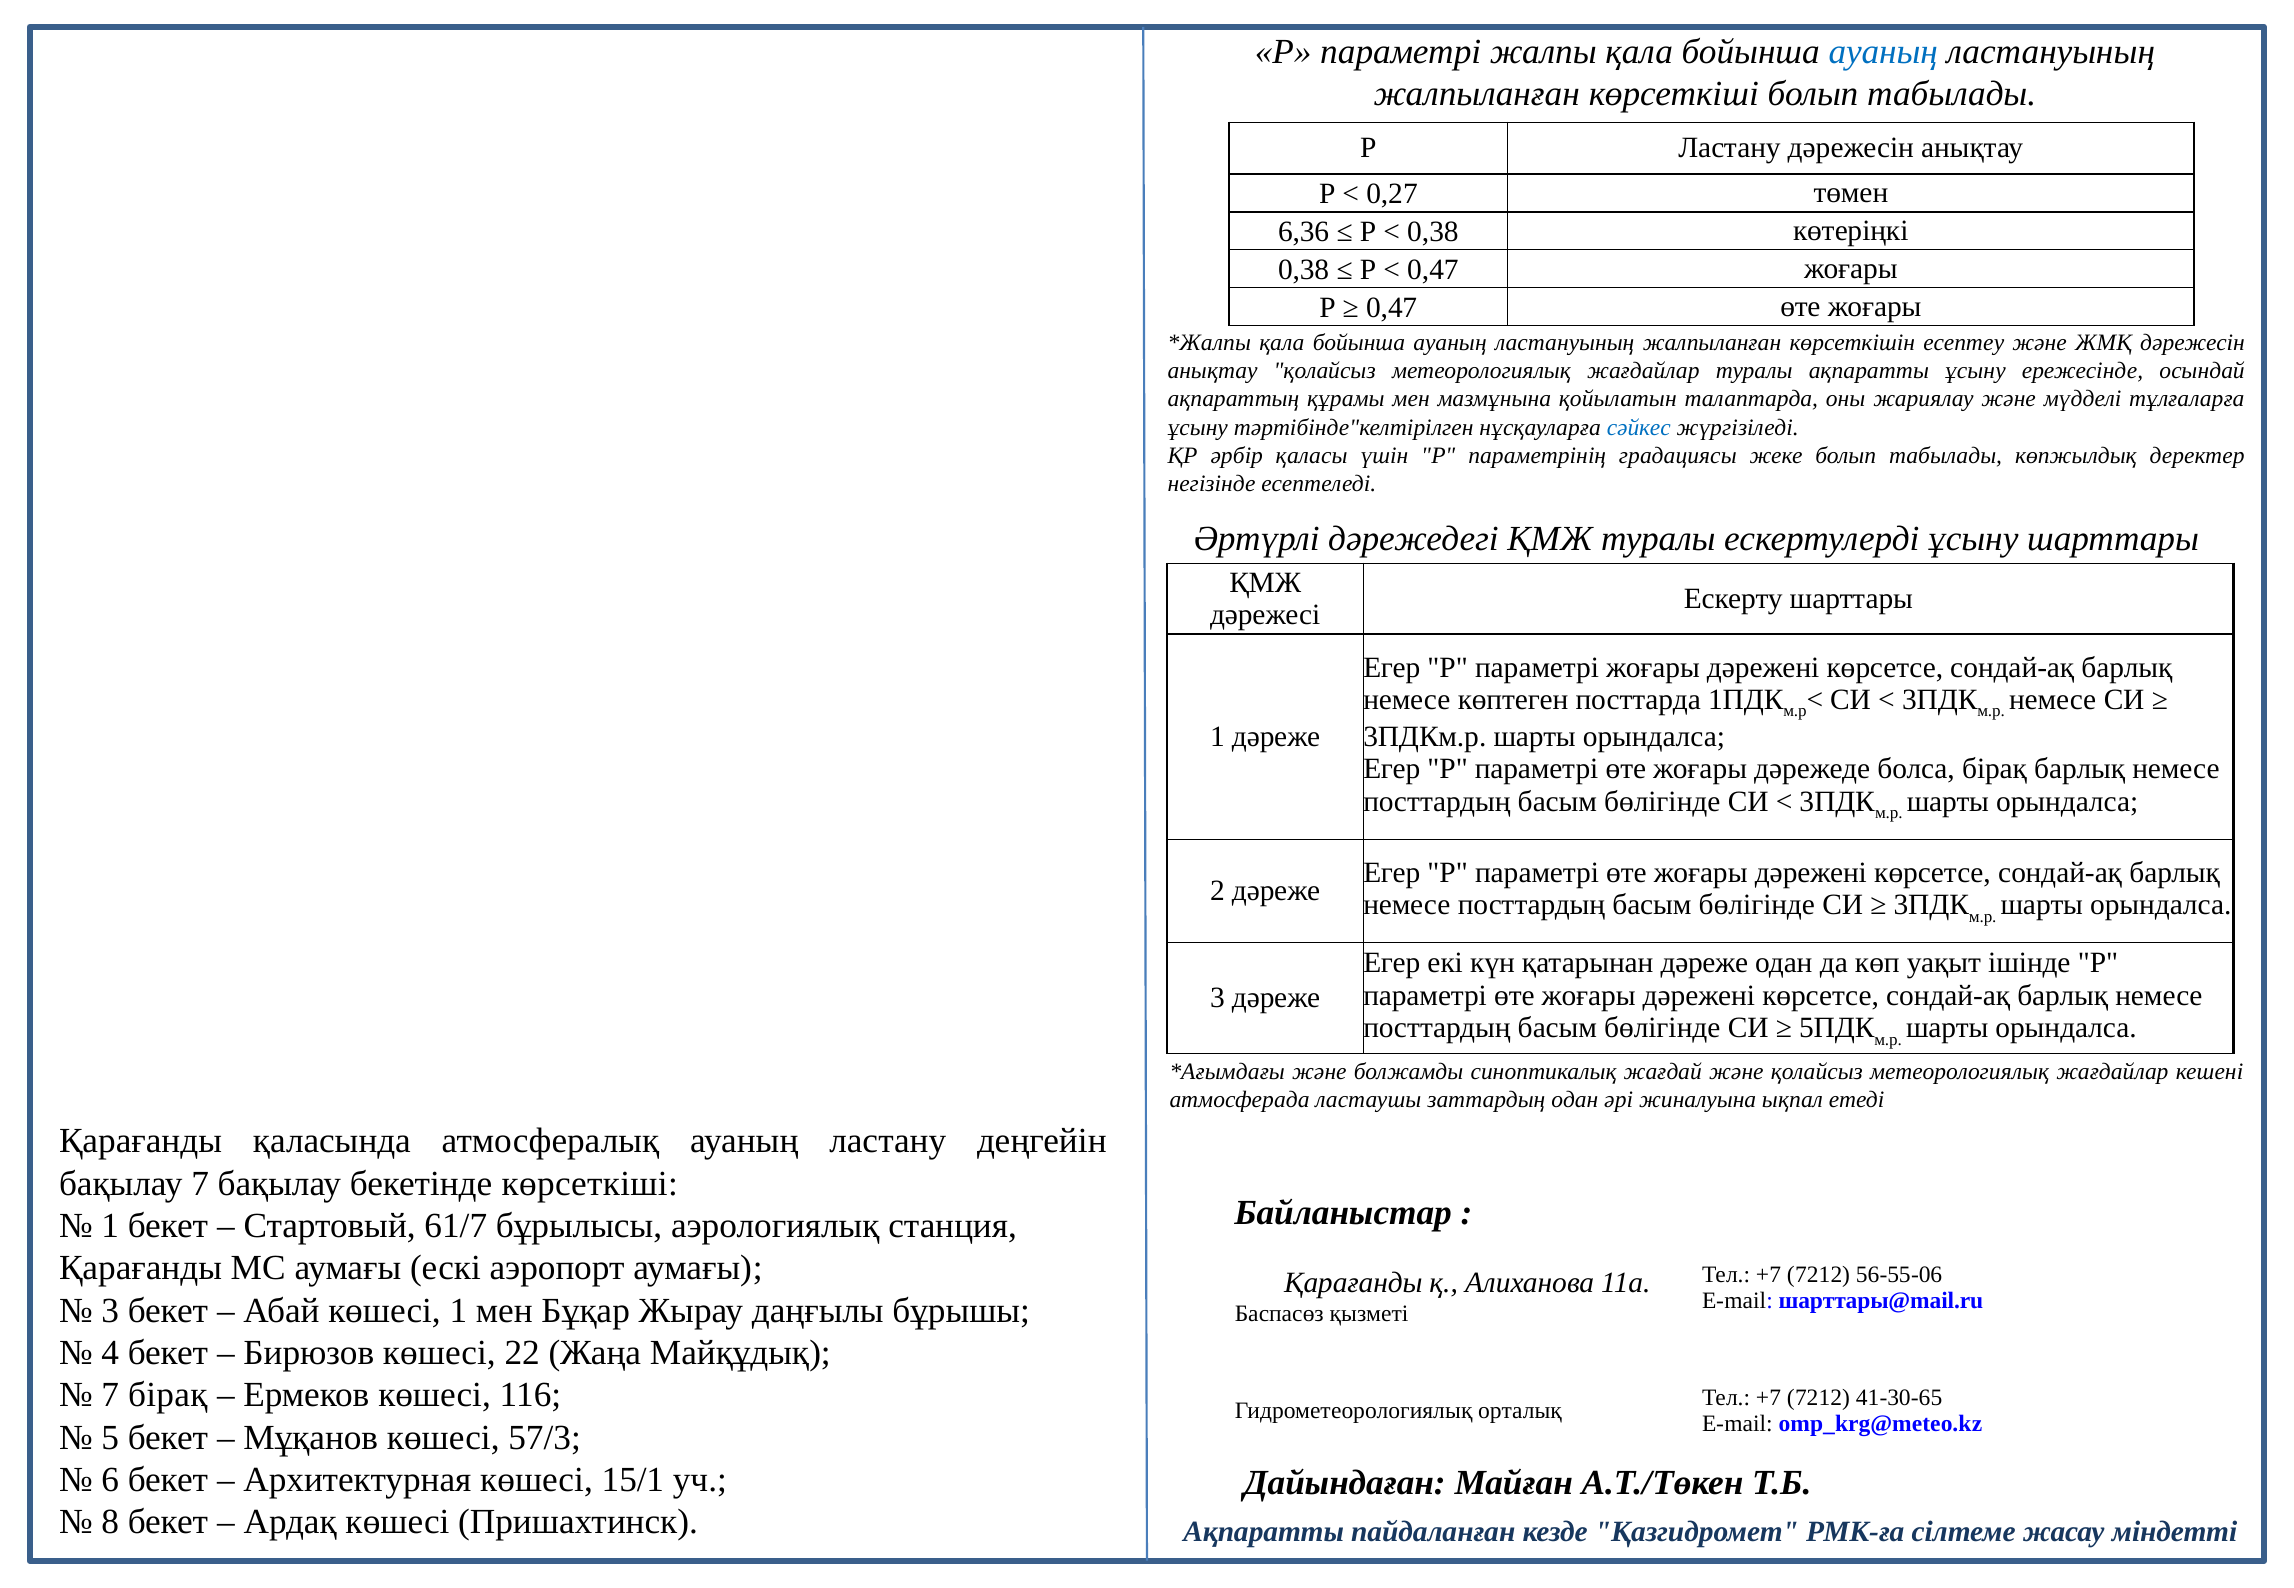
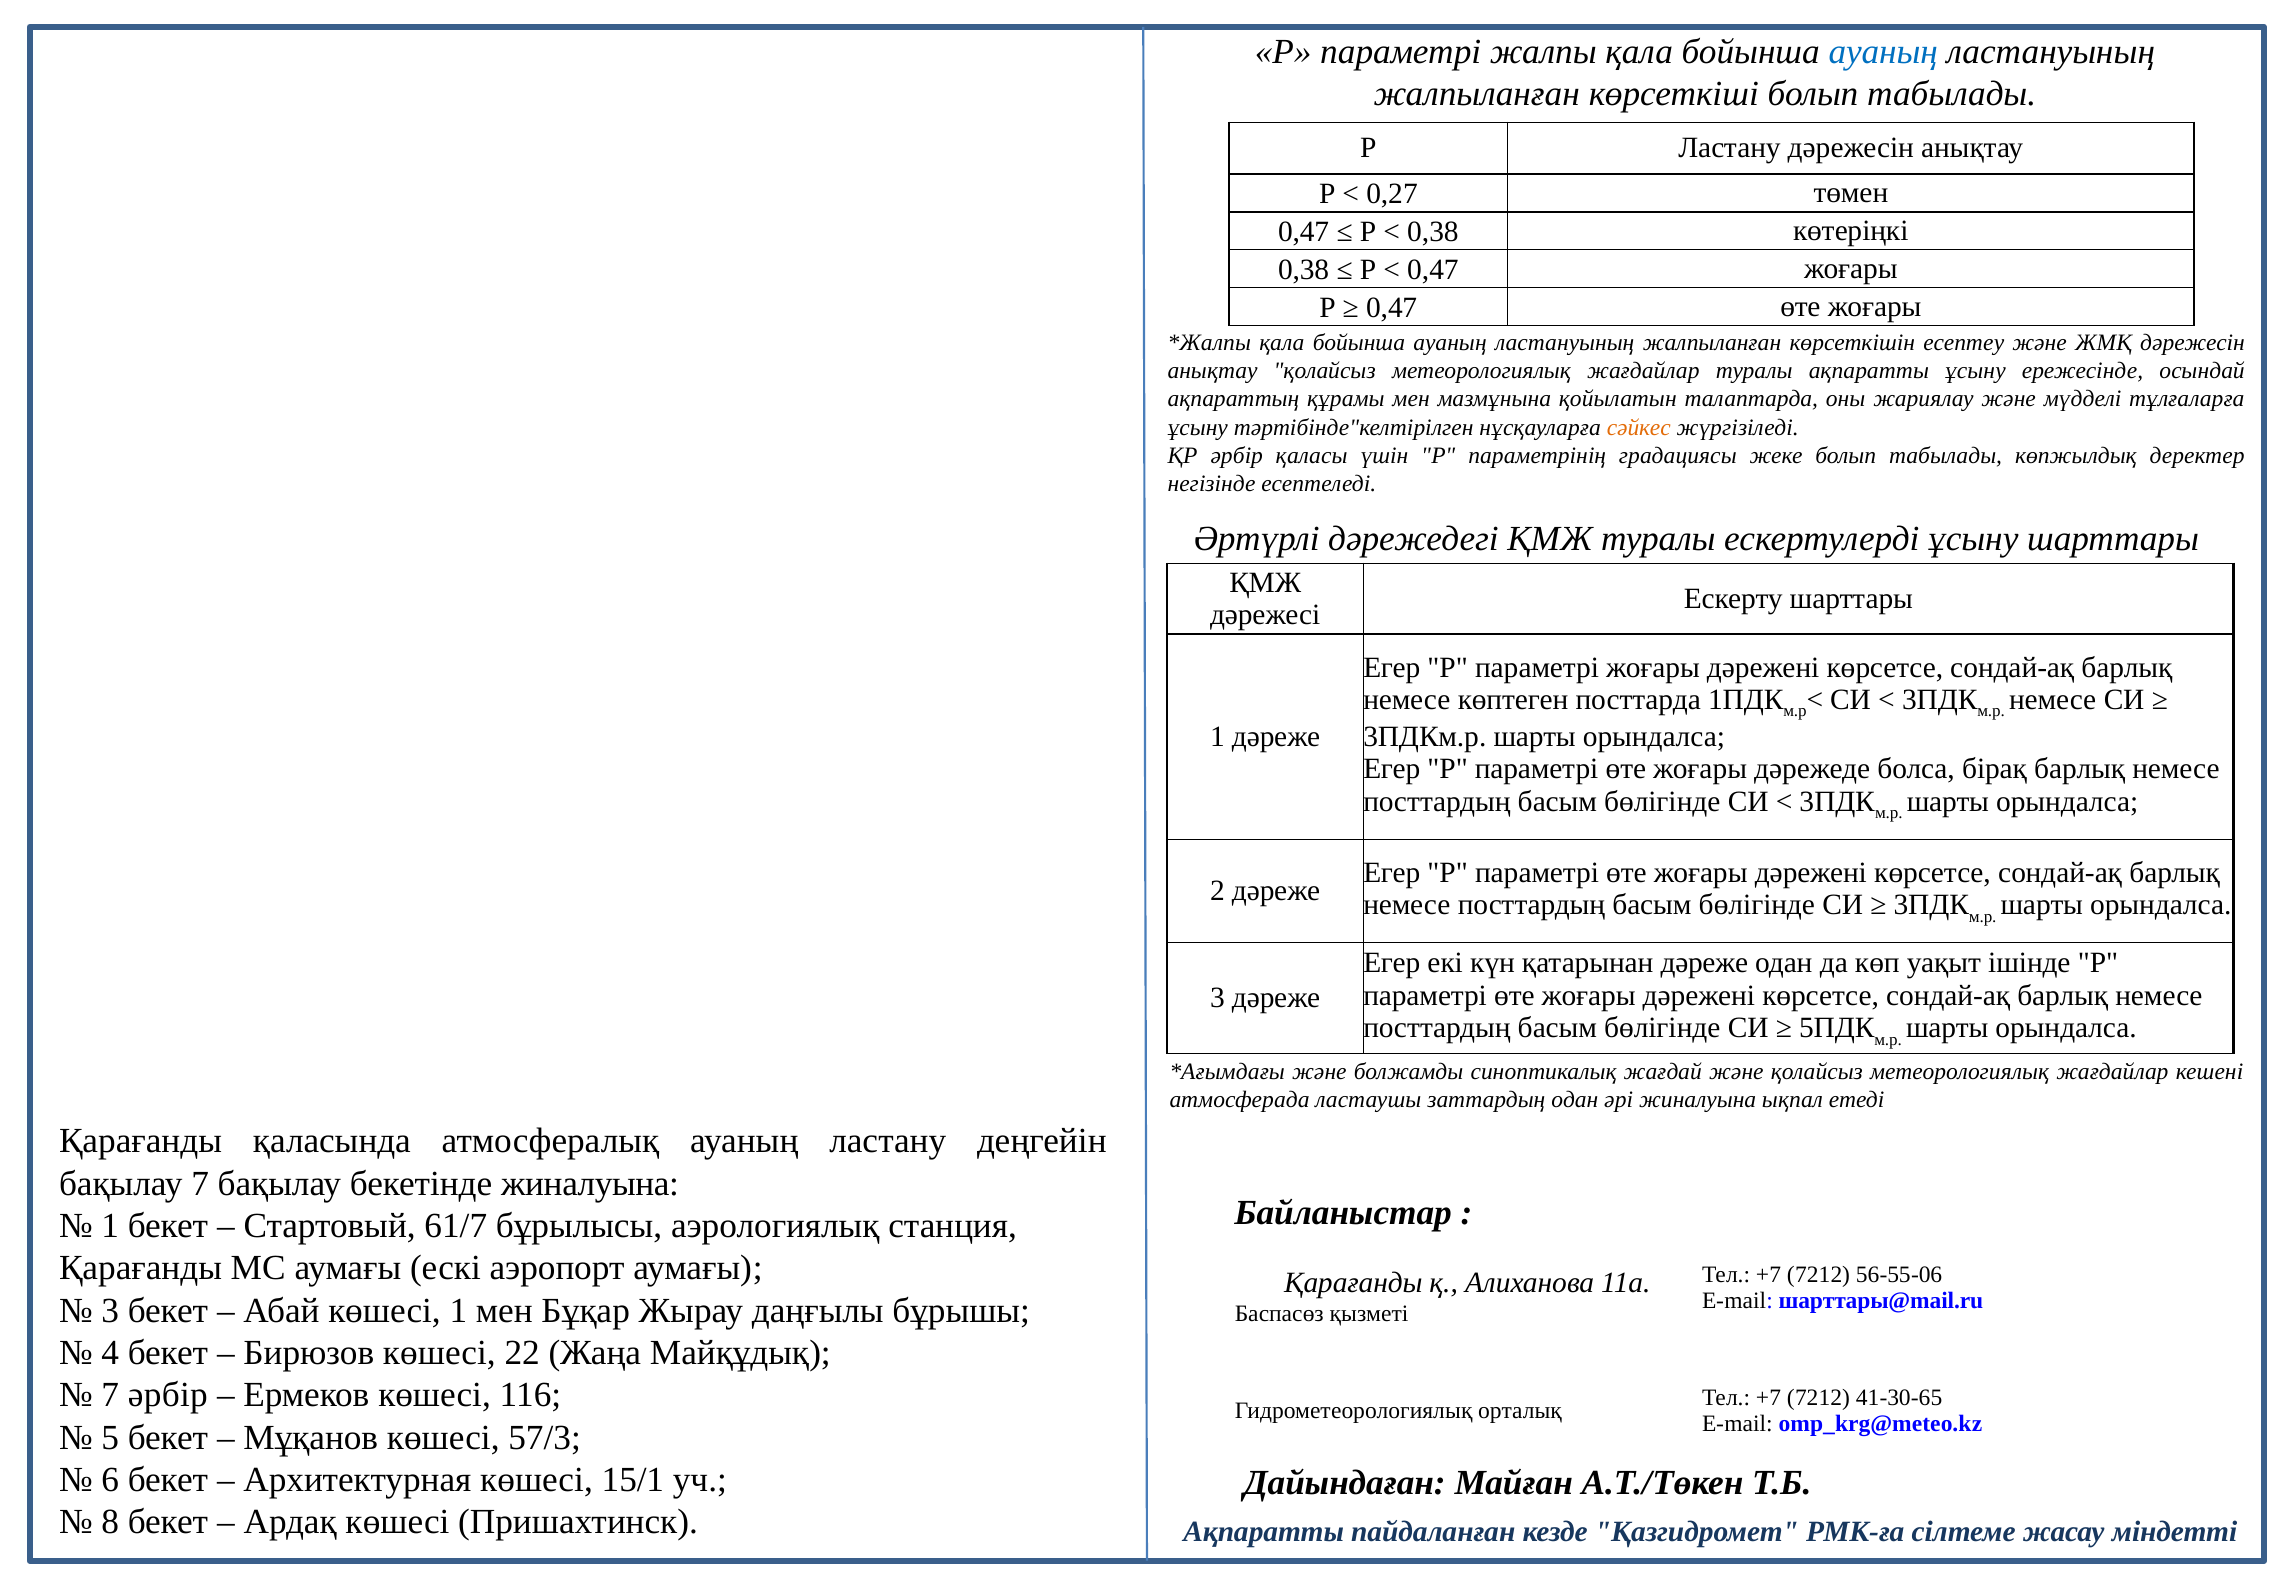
6,36: 6,36 -> 0,47 (1304, 232)
сәйкес colour: blue -> orange (1639, 427)
бекетінде көрсеткіші: көрсеткіші -> жиналуына (590, 1184)
7 бірақ: бірақ -> әрбір (168, 1395)
